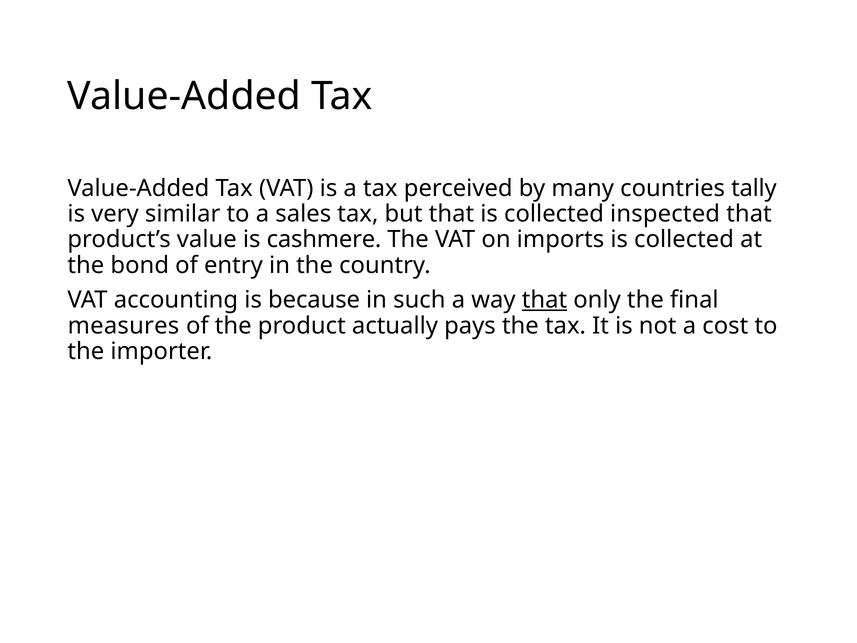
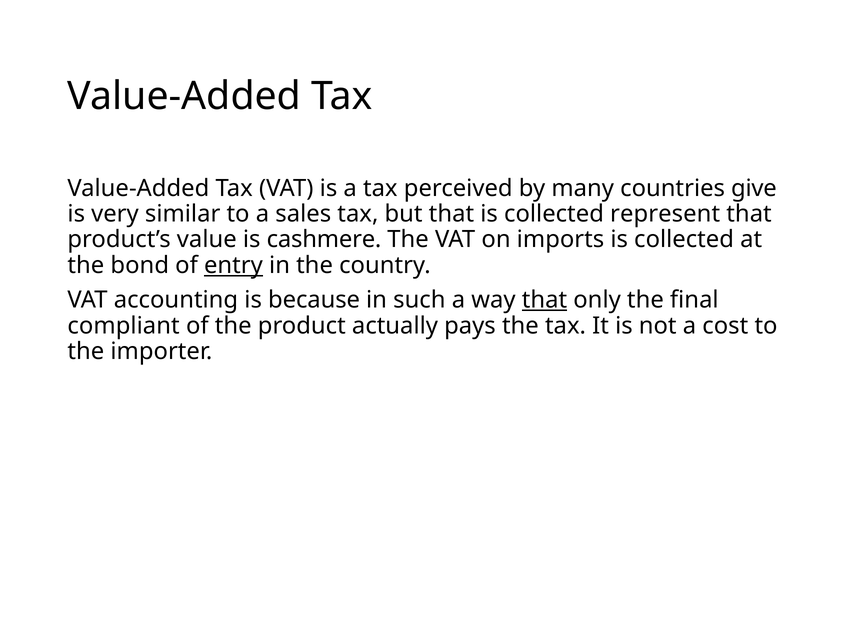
tally: tally -> give (754, 188)
inspected: inspected -> represent (665, 214)
entry underline: none -> present (233, 265)
measures: measures -> compliant (124, 326)
